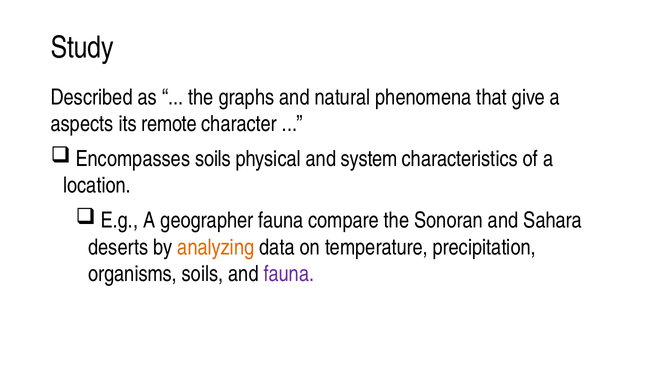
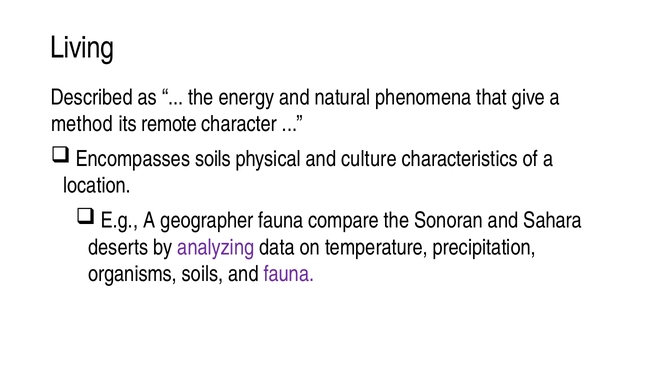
Study: Study -> Living (82, 47)
graphs: graphs -> energy (246, 97)
aspects: aspects -> method (82, 124)
system: system -> culture (369, 159)
analyzing colour: orange -> purple (216, 247)
